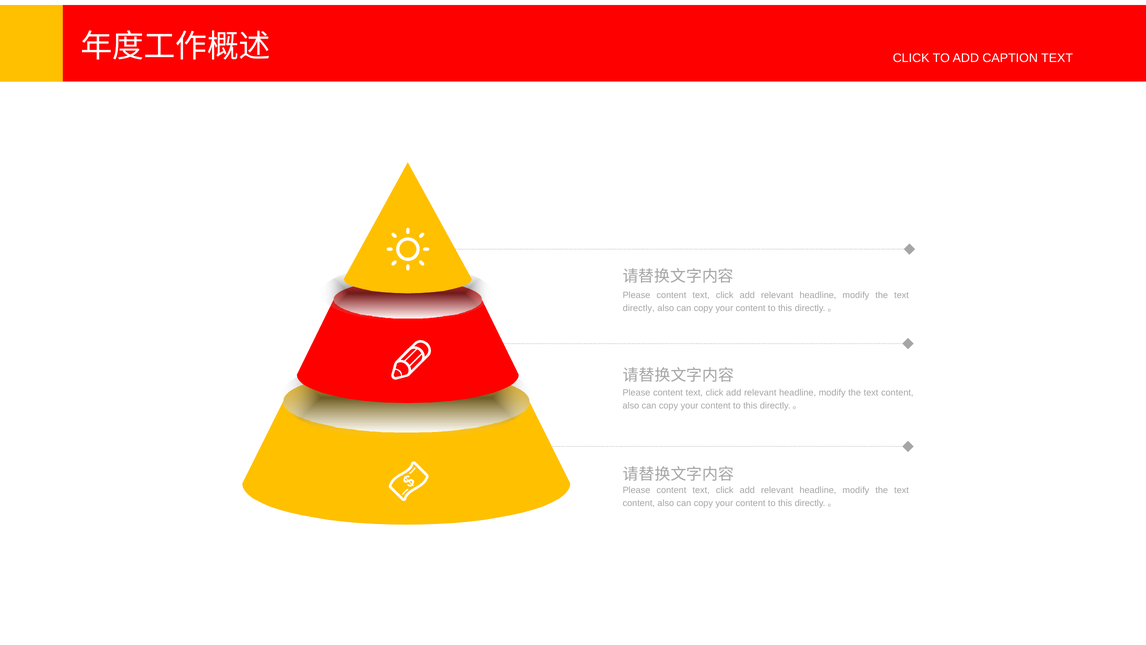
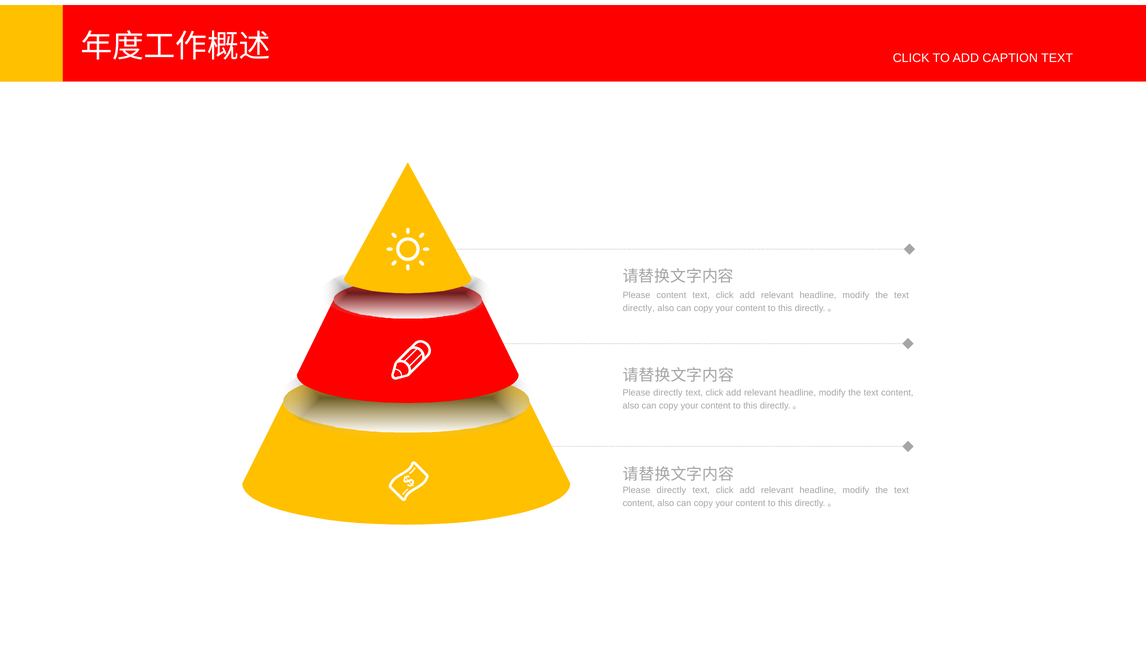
content: content -> directly (668, 392)
content: content -> directly (671, 490)
